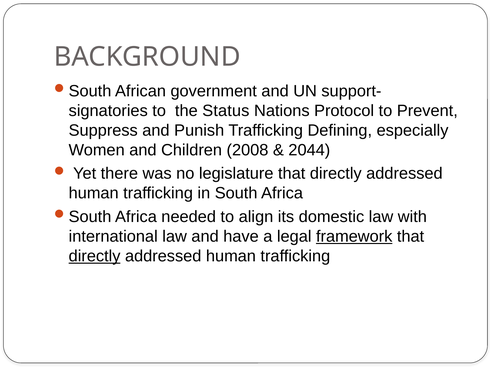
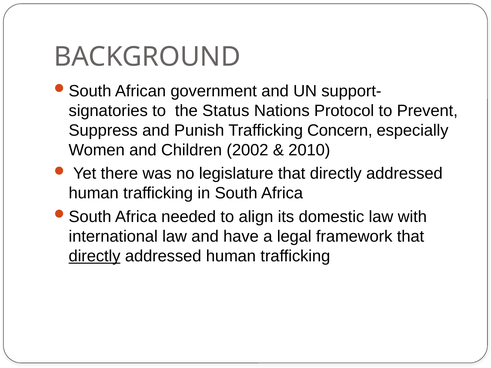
Defining: Defining -> Concern (340, 130)
2008: 2008 -> 2002 (247, 150)
2044: 2044 -> 2010 (309, 150)
framework underline: present -> none (354, 237)
